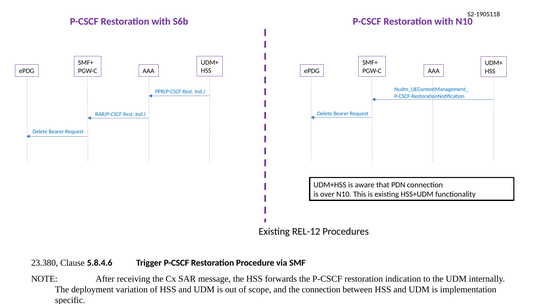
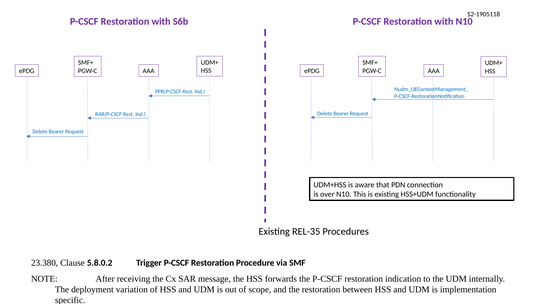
REL-12: REL-12 -> REL-35 (306, 232)
5.8.4.6: 5.8.4.6 -> 5.8.0.2 (100, 263)
the connection: connection -> restoration (321, 290)
